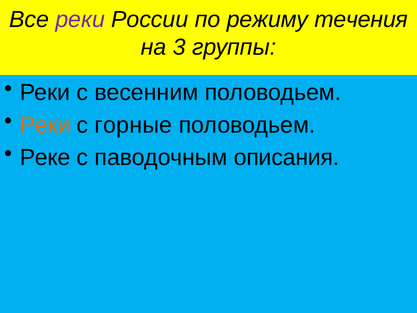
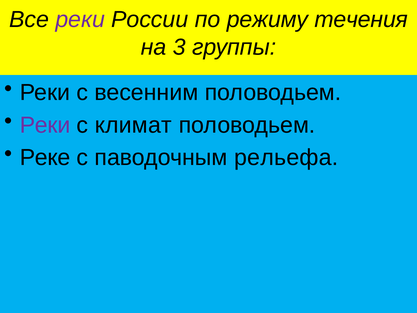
Реки colour: orange -> purple (45, 125)
горные: горные -> климат (133, 125)
описания: описания -> рельефа (286, 157)
